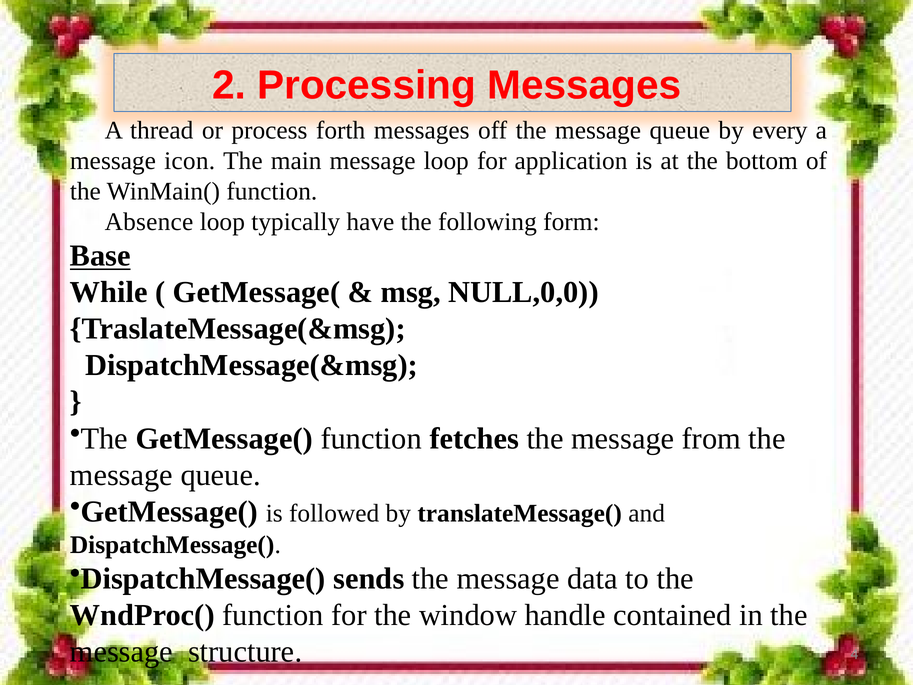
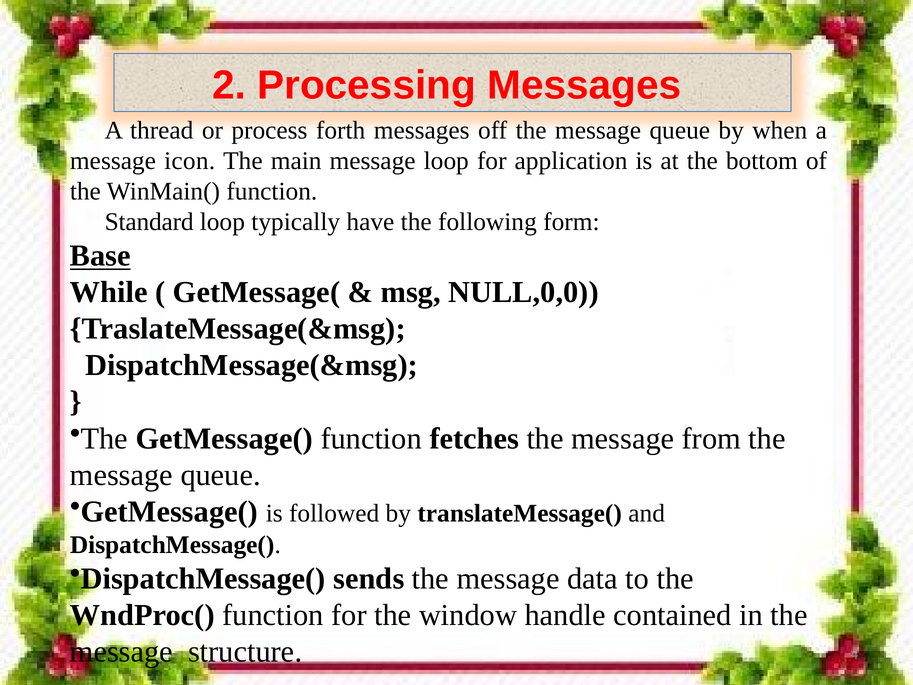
every: every -> when (780, 131)
Absence: Absence -> Standard (149, 222)
